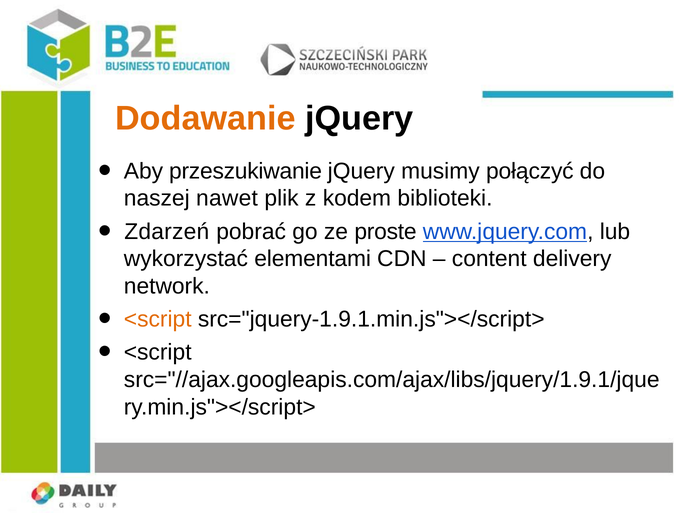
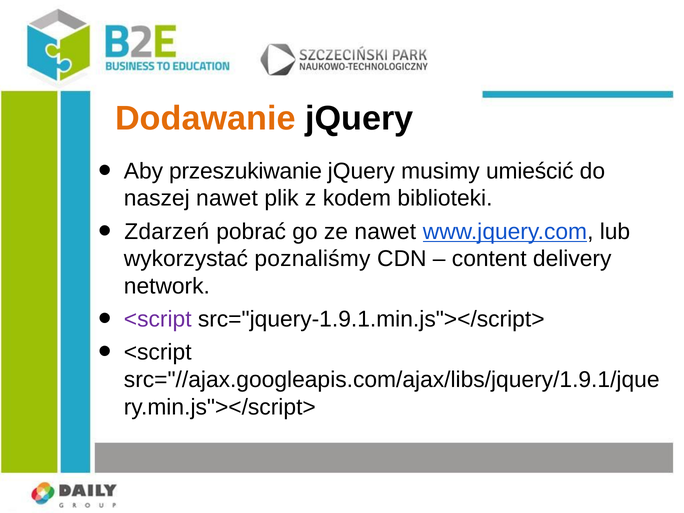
połączyć: połączyć -> umieścić (530, 171)
ze proste: proste -> nawet (385, 231)
elementami: elementami -> poznaliśmy (312, 259)
<script colour: orange -> purple (158, 319)
